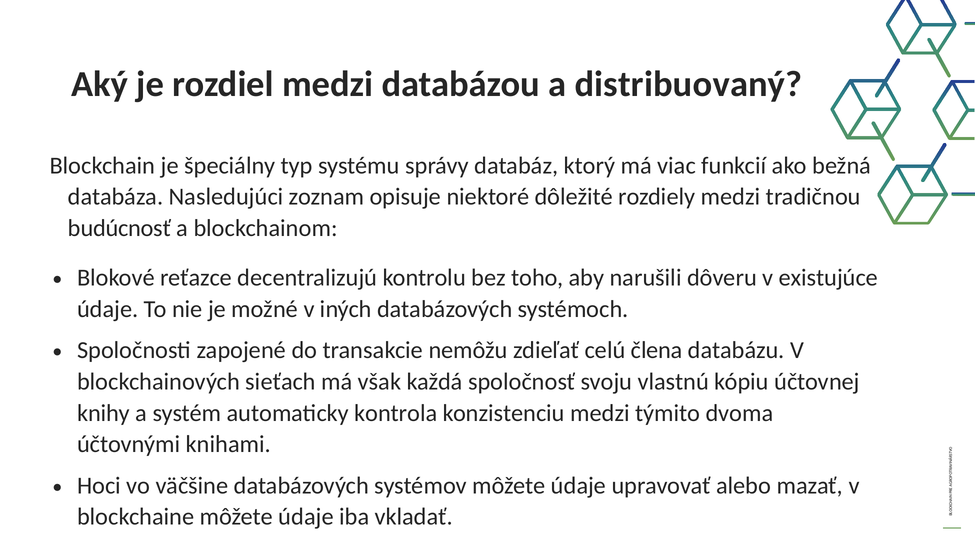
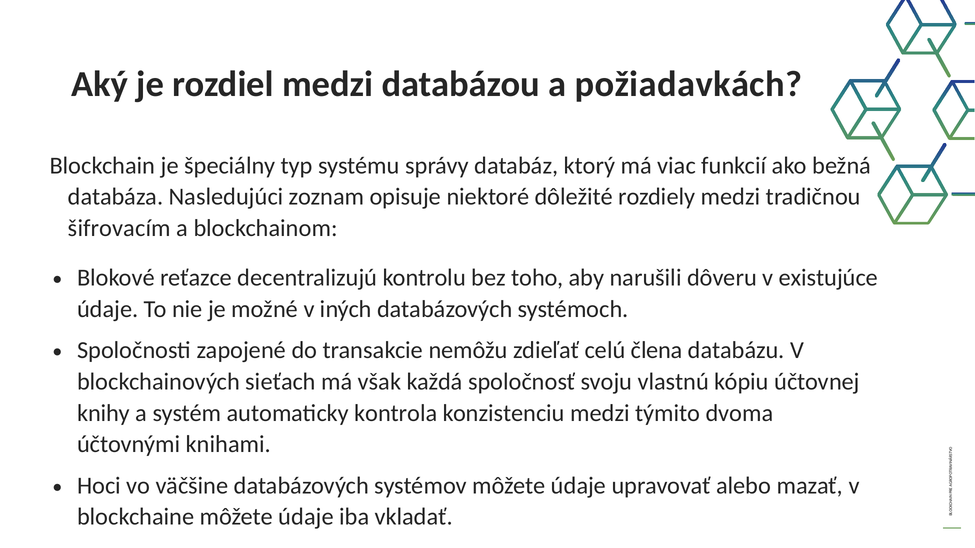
distribuovaný: distribuovaný -> požiadavkách (688, 84)
budúcnosť: budúcnosť -> šifrovacím (119, 228)
